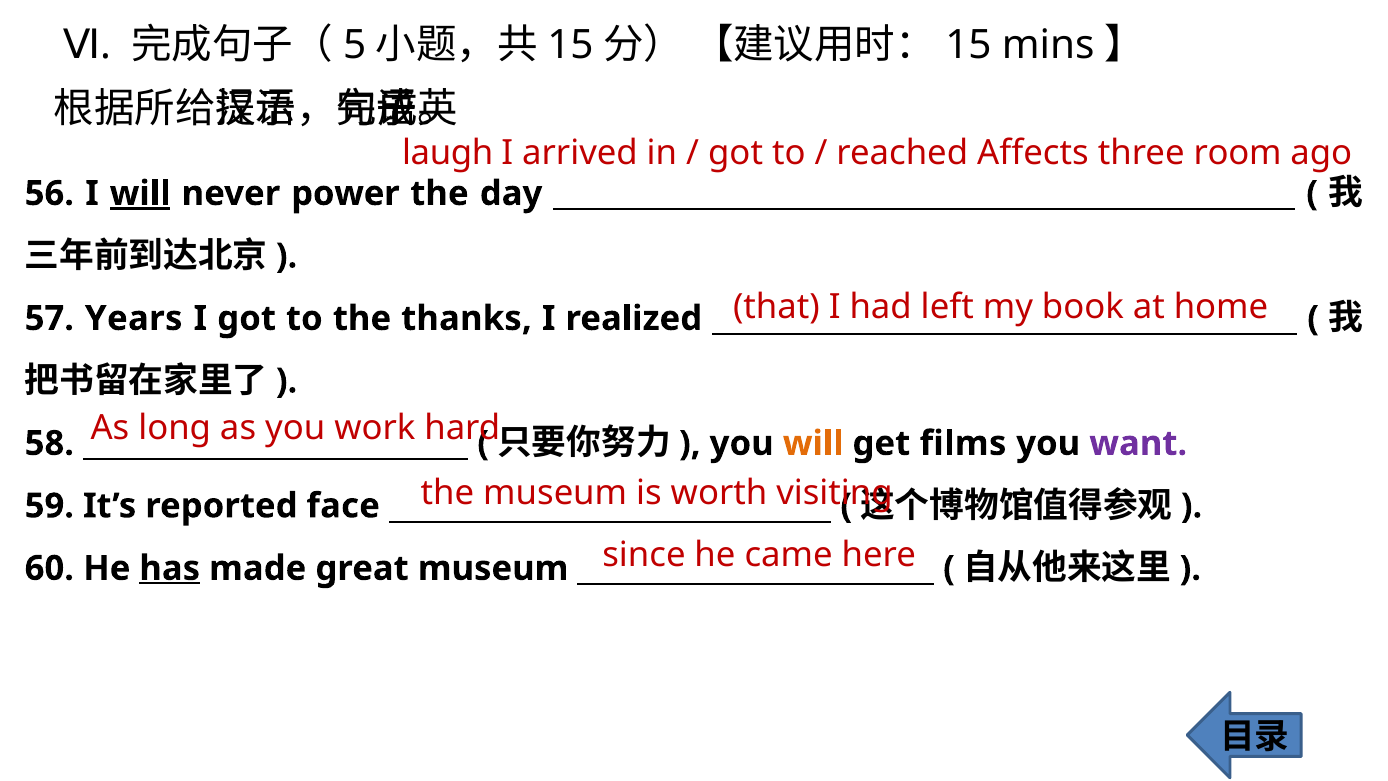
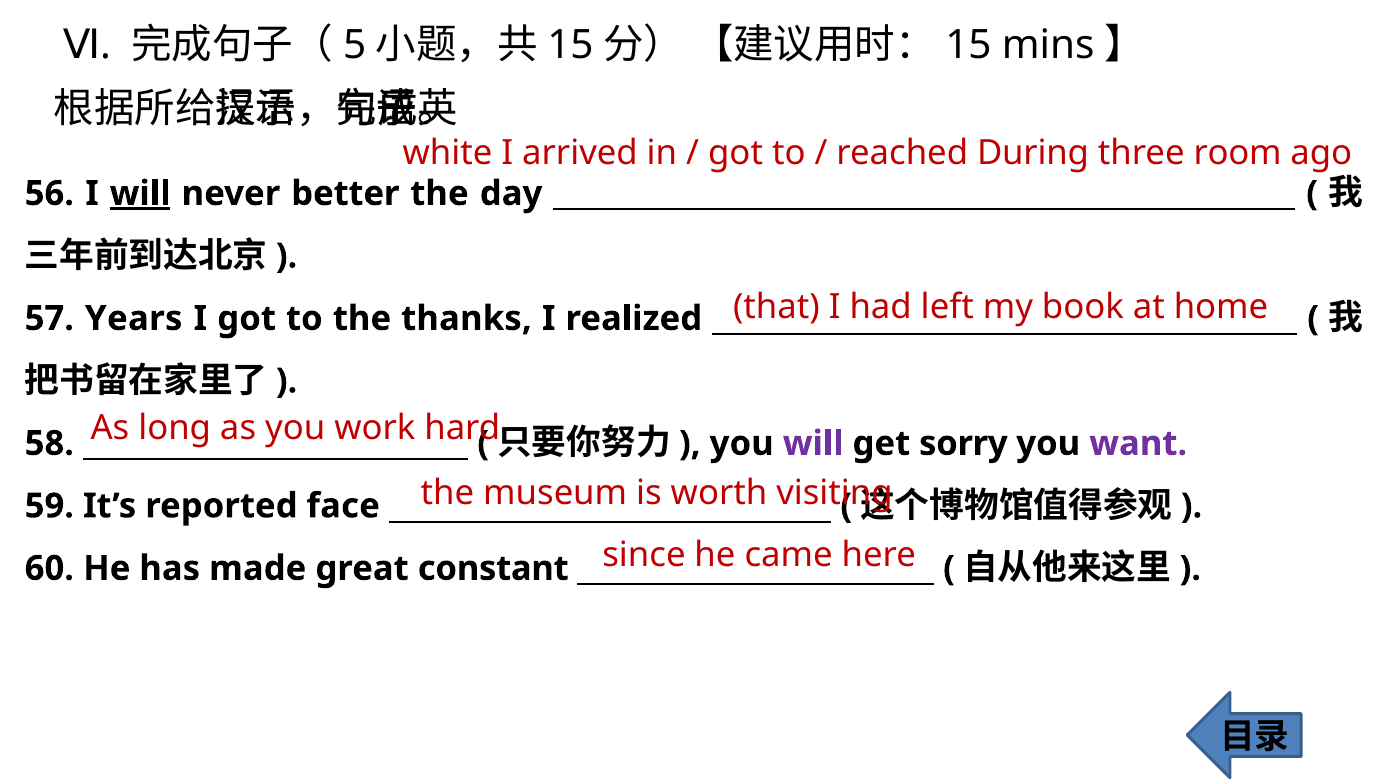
laugh: laugh -> white (448, 153)
Affects: Affects -> During (1033, 153)
power: power -> better (345, 193)
will colour: orange -> purple (813, 443)
films: films -> sorry (963, 443)
has underline: present -> none (170, 568)
great museum: museum -> constant (493, 568)
